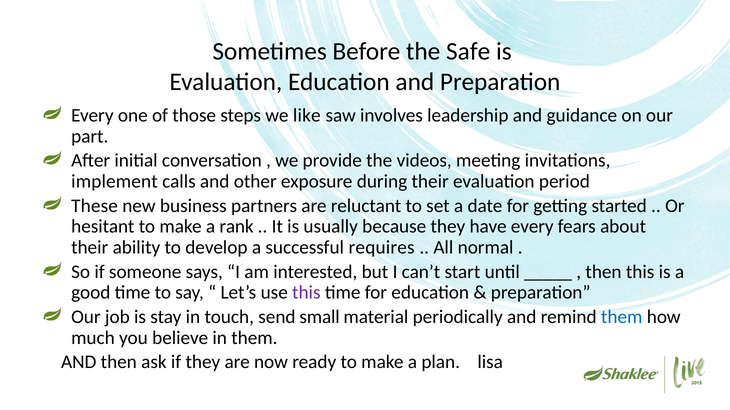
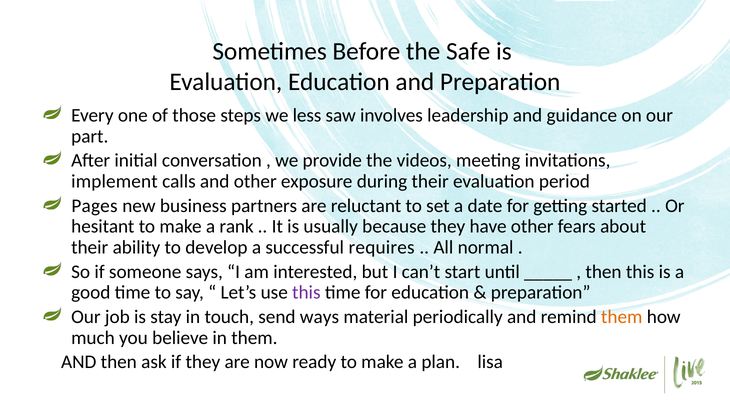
like: like -> less (307, 116)
These: These -> Pages (94, 206)
have every: every -> other (532, 227)
small: small -> ways (319, 317)
them colour: blue -> orange (622, 317)
